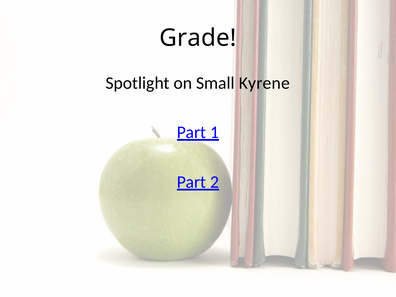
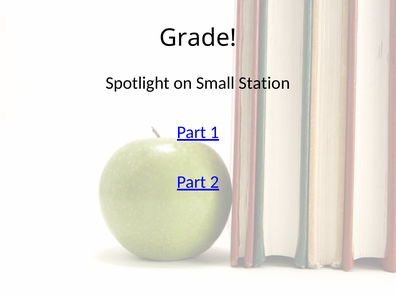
Kyrene: Kyrene -> Station (264, 83)
